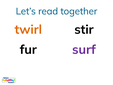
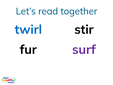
twirl colour: orange -> blue (28, 30)
